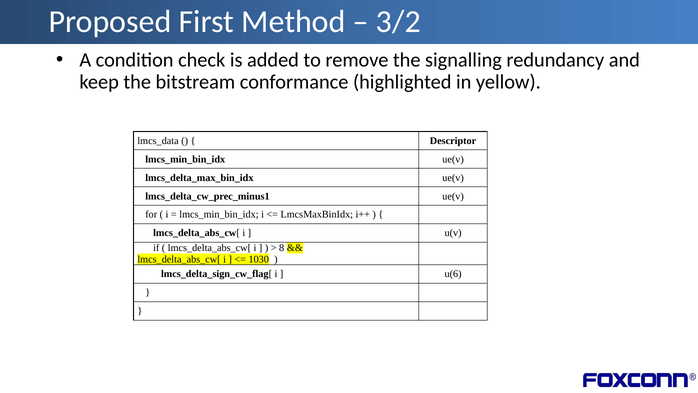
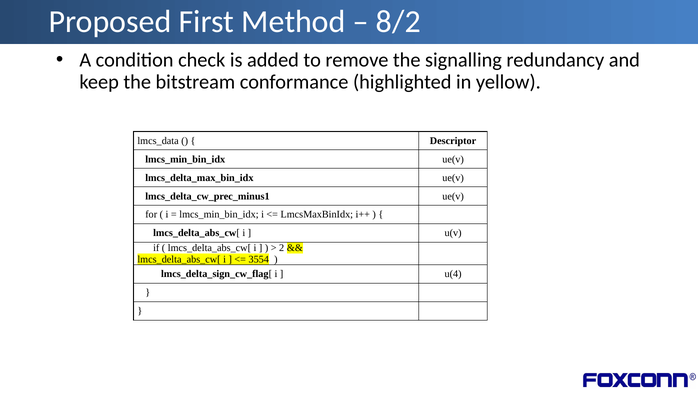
3/2: 3/2 -> 8/2 (398, 22)
8: 8 -> 2 (282, 248)
1030: 1030 -> 3554 (259, 259)
u(6: u(6 -> u(4 (453, 274)
